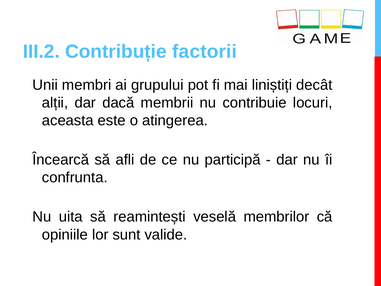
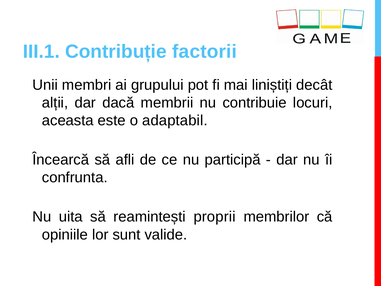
III.2: III.2 -> III.1 (41, 51)
atingerea: atingerea -> adaptabil (175, 120)
veselă: veselă -> proprii (215, 217)
